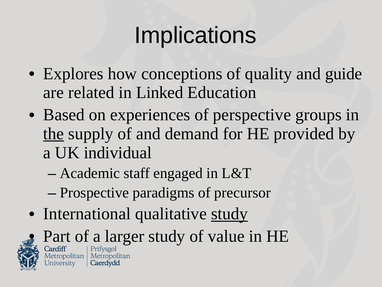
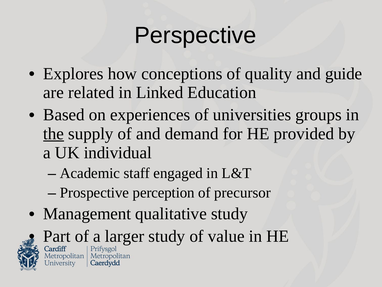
Implications: Implications -> Perspective (195, 35)
perspective: perspective -> universities (252, 115)
paradigms: paradigms -> perception (164, 192)
International: International -> Management (87, 213)
study underline: present -> none (229, 213)
